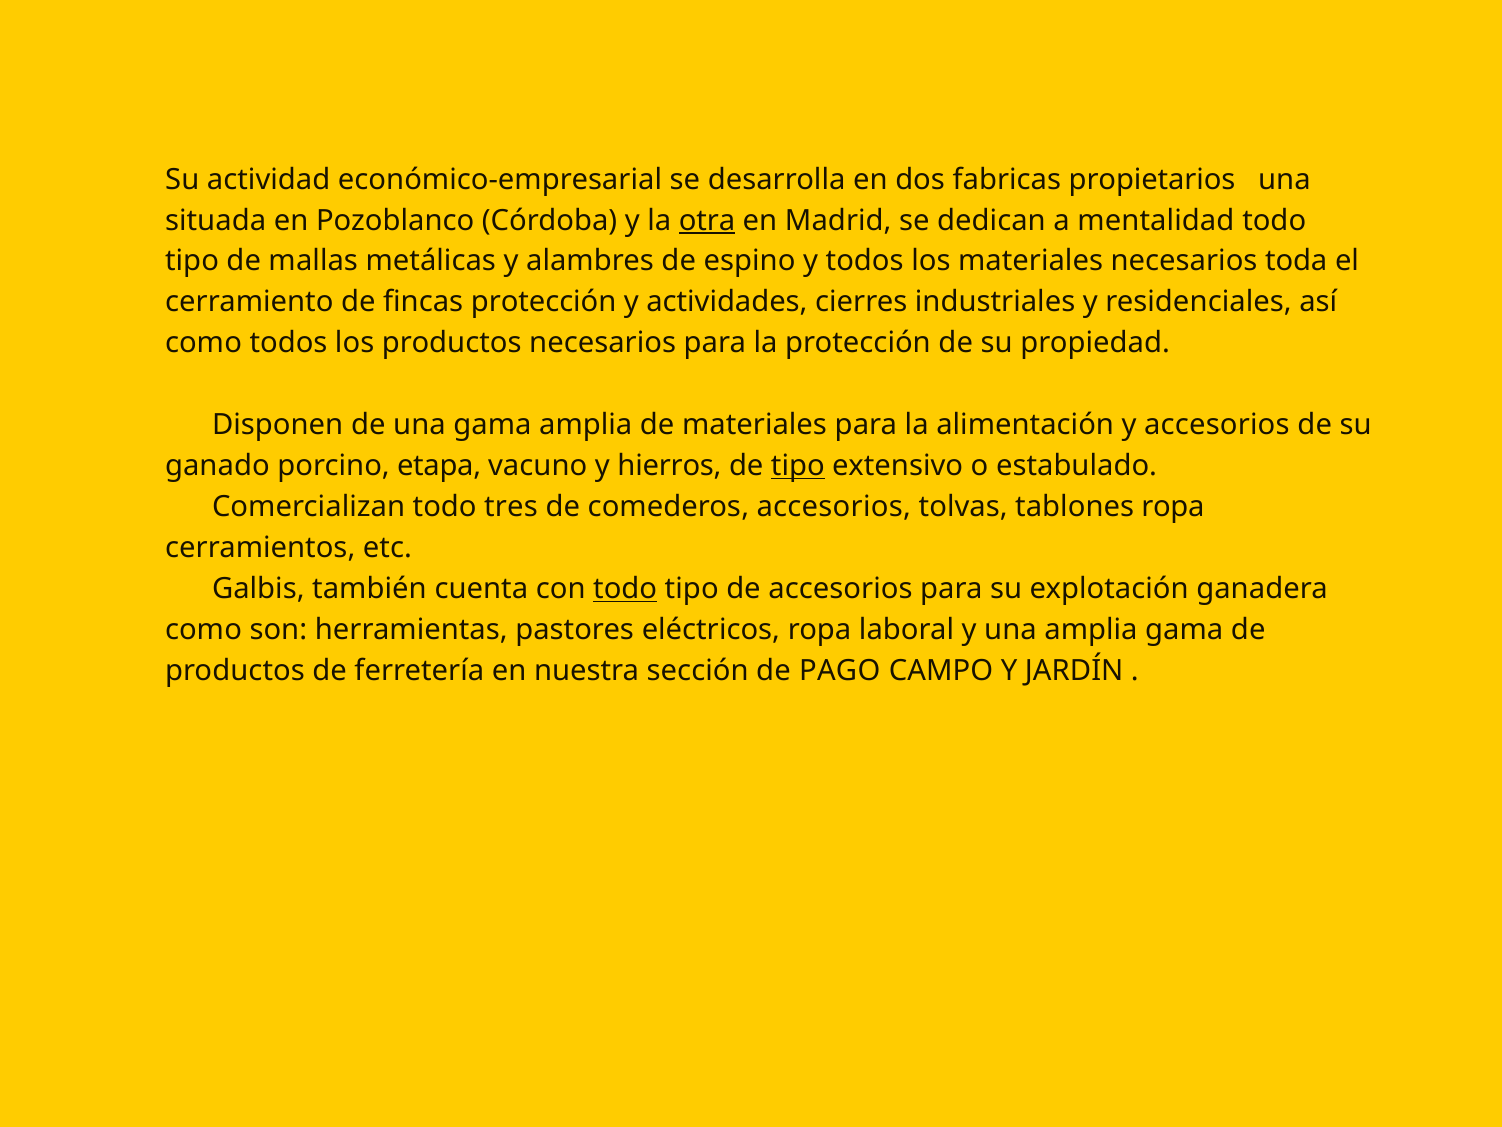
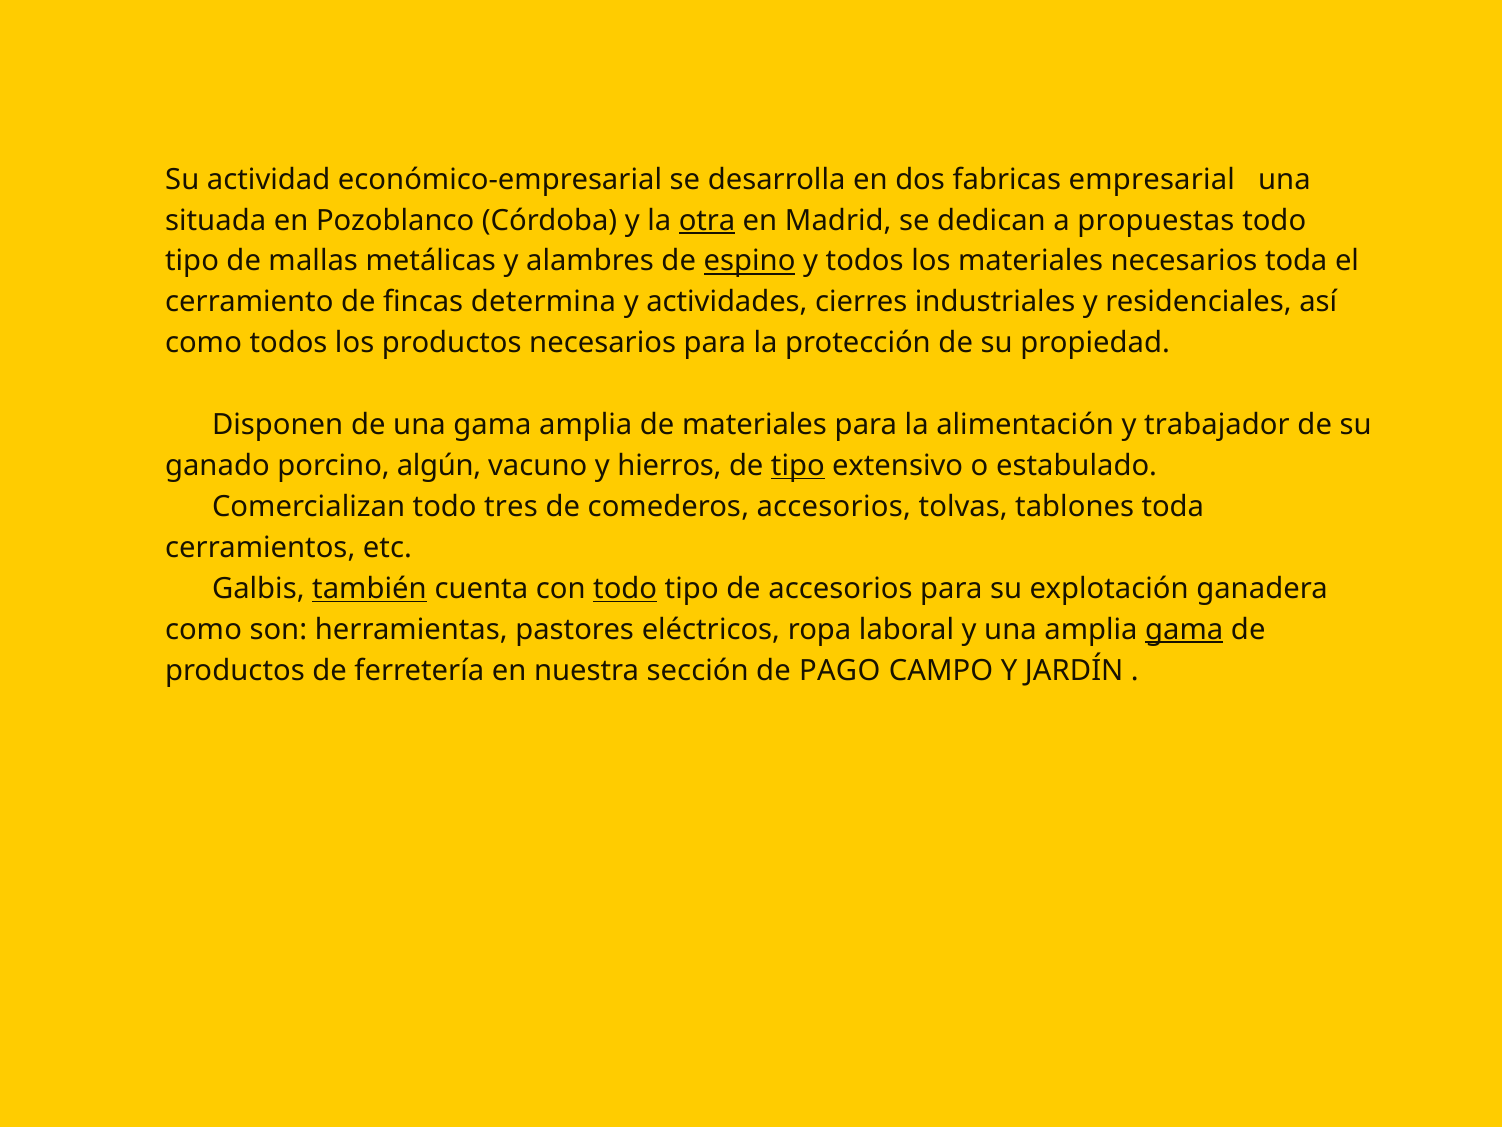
propietarios: propietarios -> empresarial (1152, 179)
mentalidad: mentalidad -> propuestas (1156, 220)
espino underline: none -> present (750, 261)
fincas protección: protección -> determina (543, 302)
y accesorios: accesorios -> trabajador (1217, 425)
etapa: etapa -> algún (439, 466)
tablones ropa: ropa -> toda (1173, 507)
también underline: none -> present (369, 589)
gama underline: none -> present (1184, 629)
